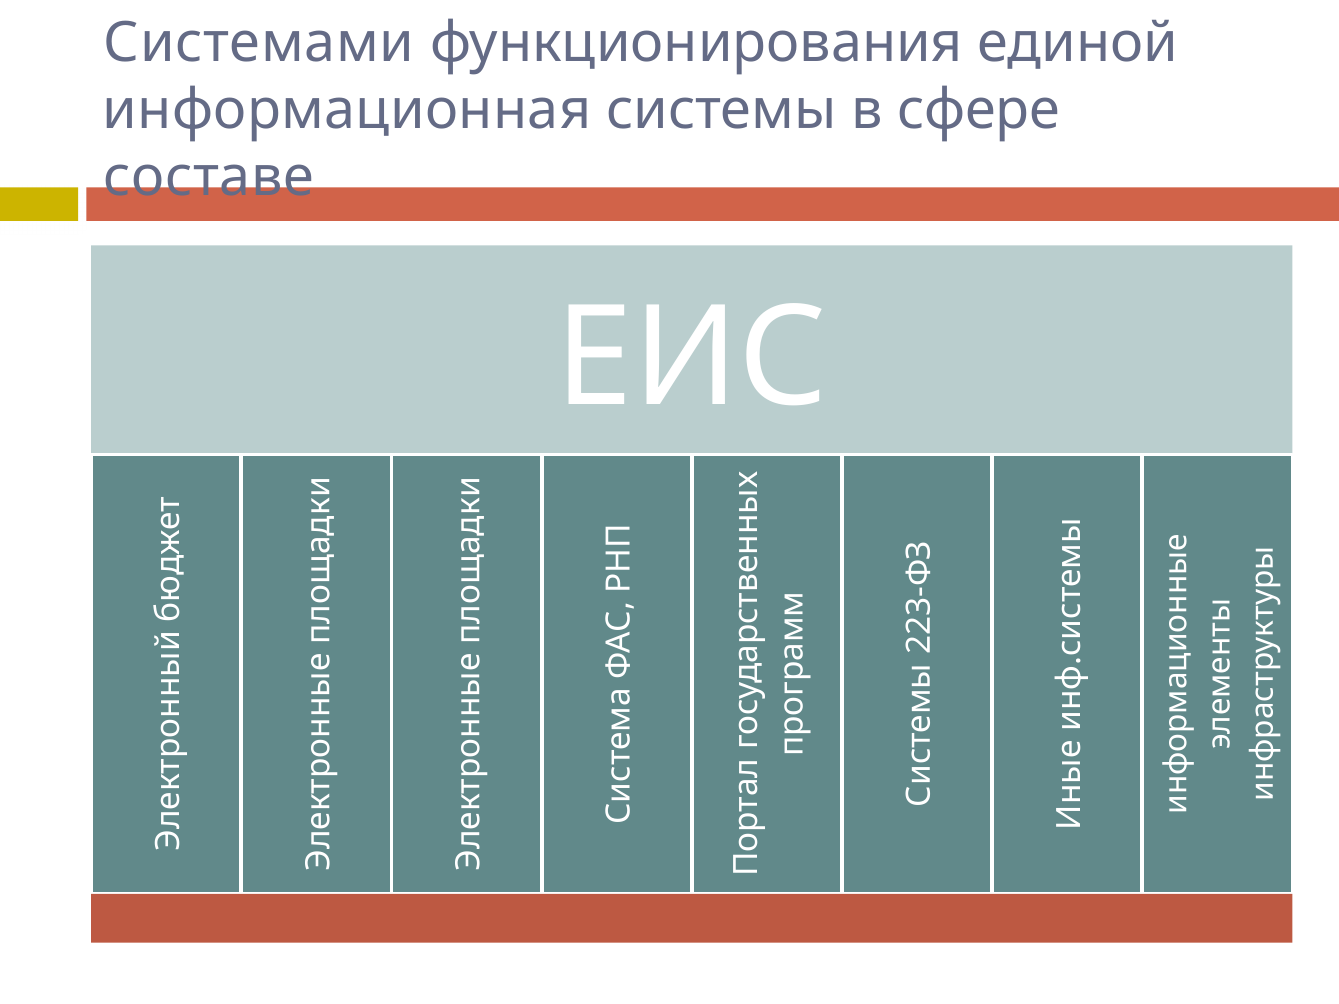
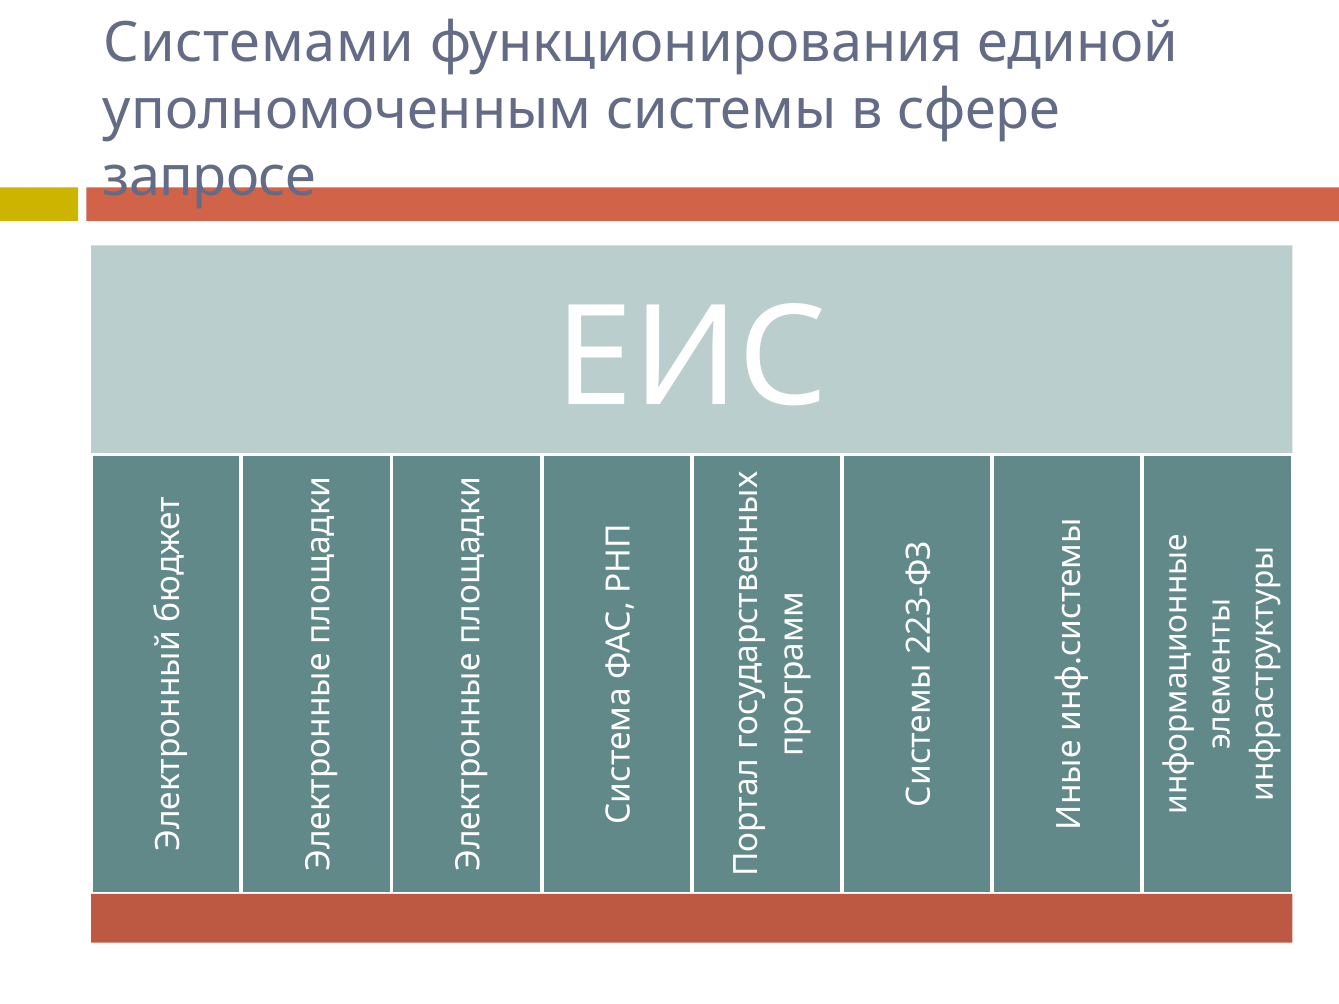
информационная: информационная -> уполномоченным (347, 110)
составе: составе -> запросе (210, 177)
